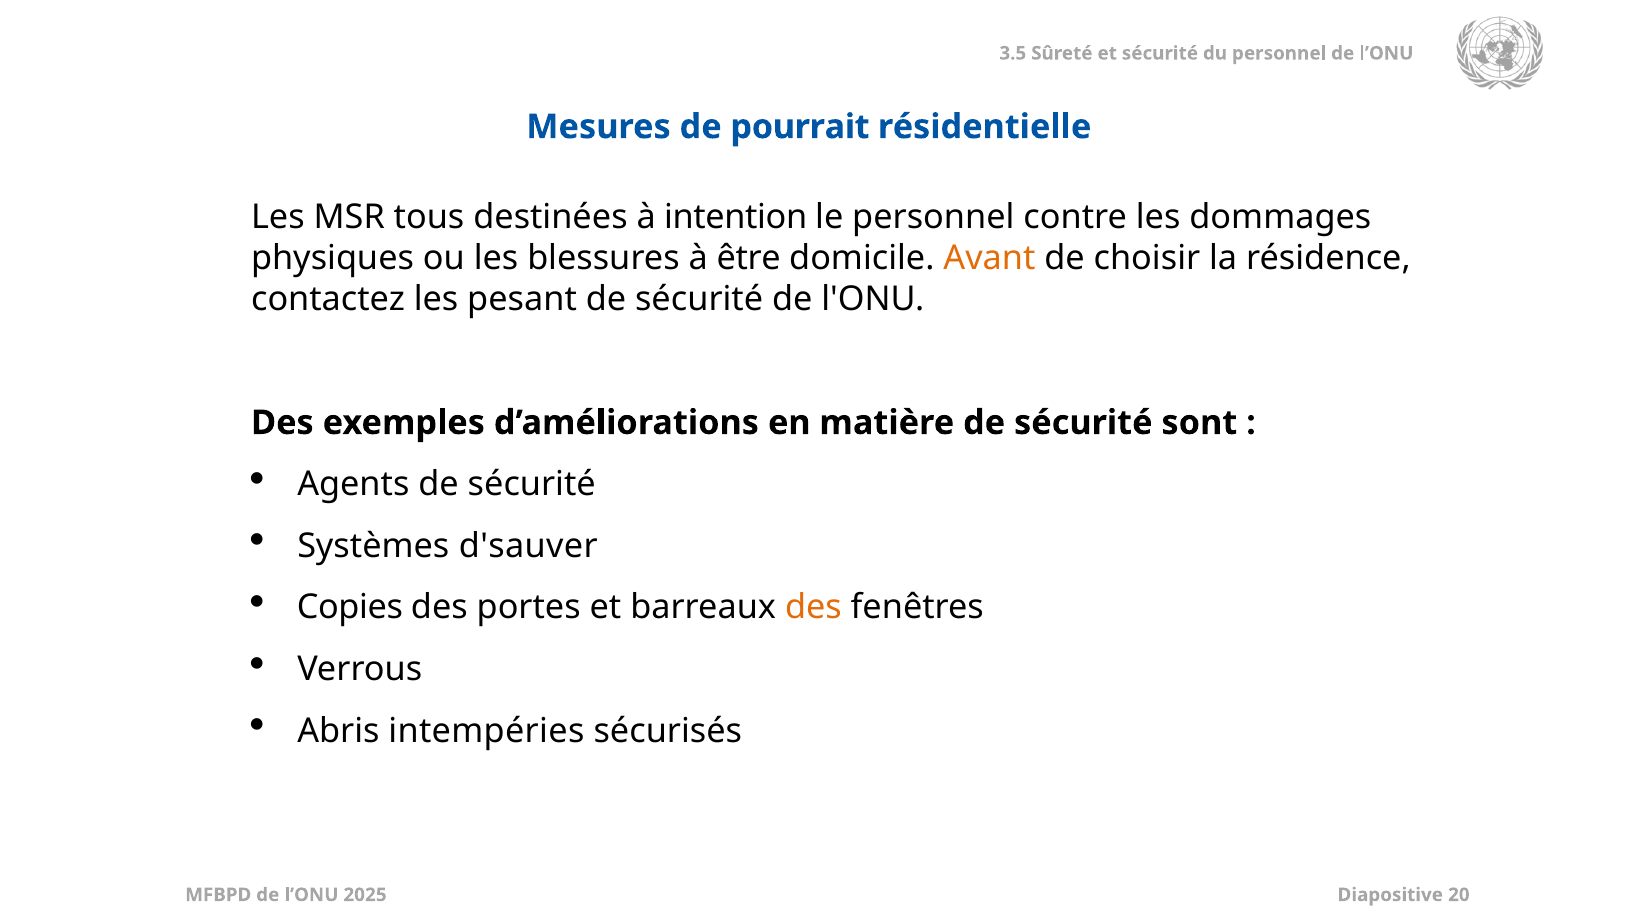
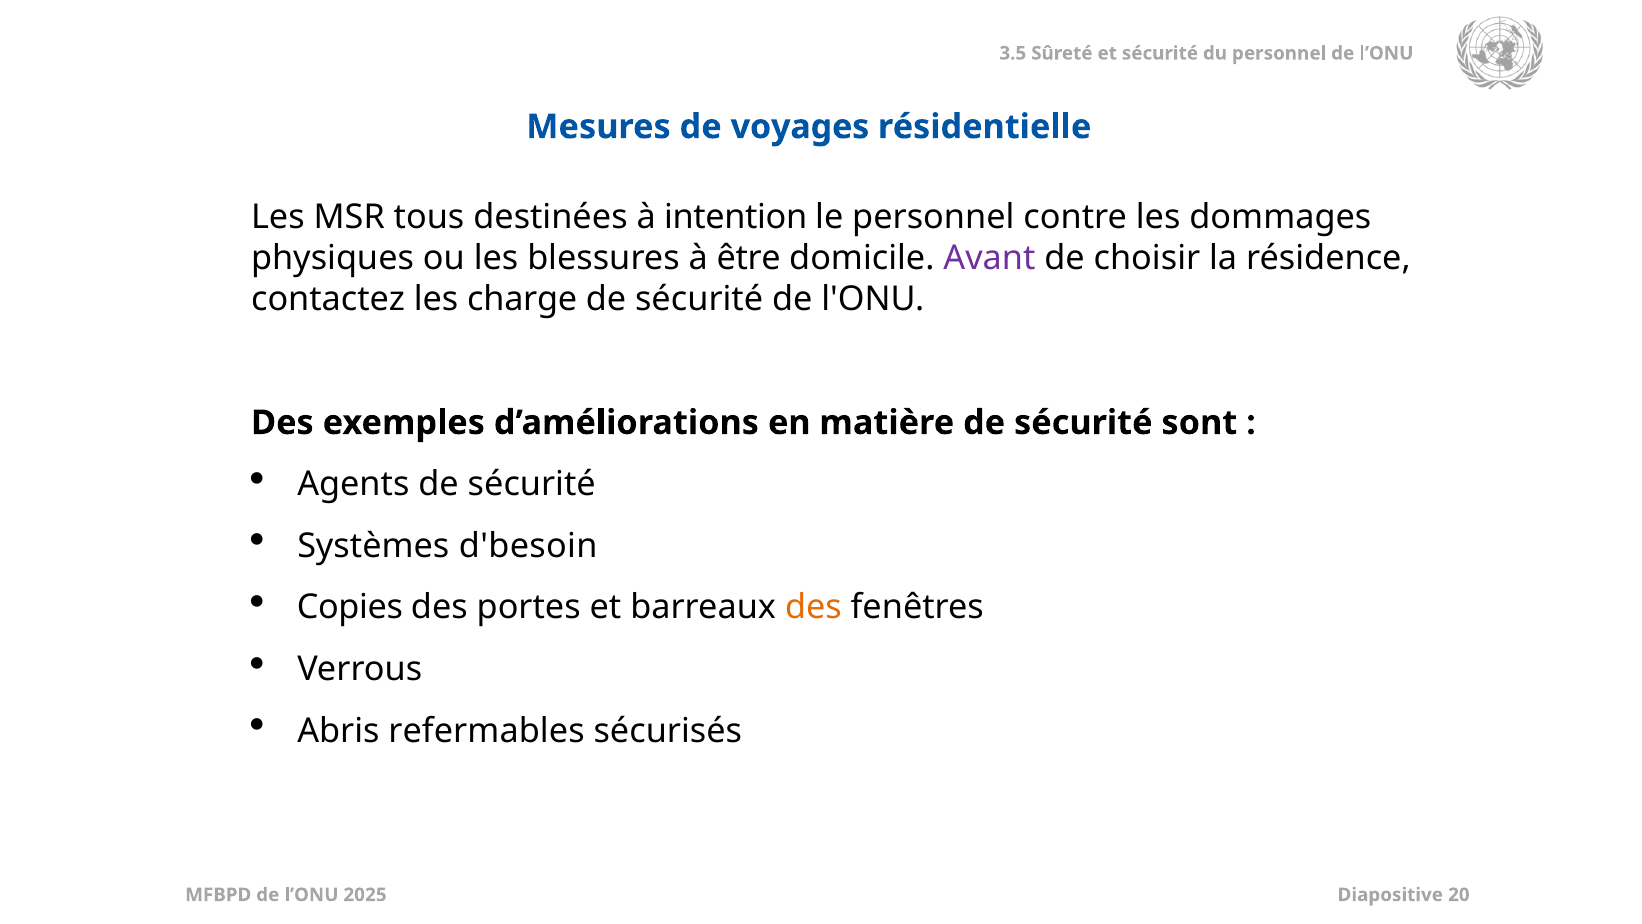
pourrait: pourrait -> voyages (800, 127)
Avant colour: orange -> purple (989, 258)
pesant: pesant -> charge (522, 299)
d'sauver: d'sauver -> d'besoin (528, 546)
intempéries: intempéries -> refermables (487, 731)
